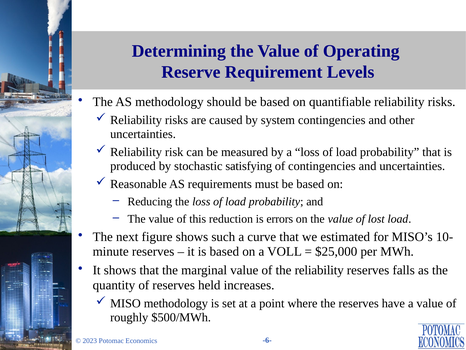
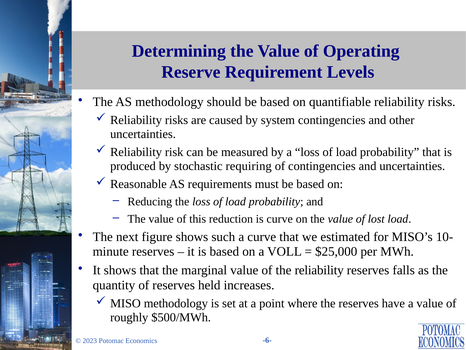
satisfying: satisfying -> requiring (249, 166)
is errors: errors -> curve (280, 219)
